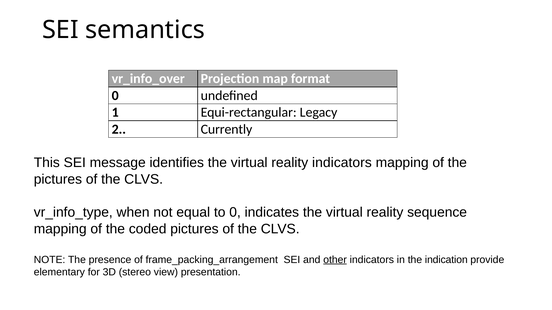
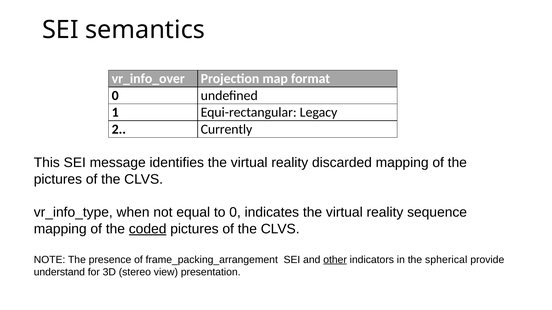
reality indicators: indicators -> discarded (342, 163)
coded underline: none -> present (148, 229)
indication: indication -> spherical (446, 260)
elementary: elementary -> understand (59, 272)
